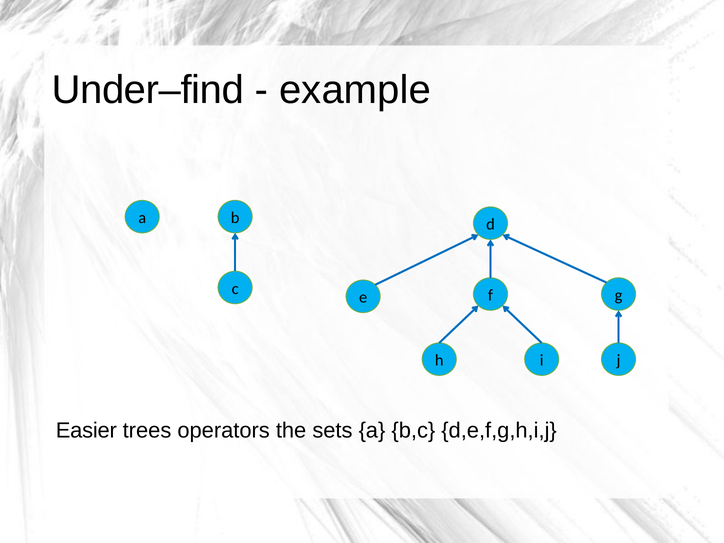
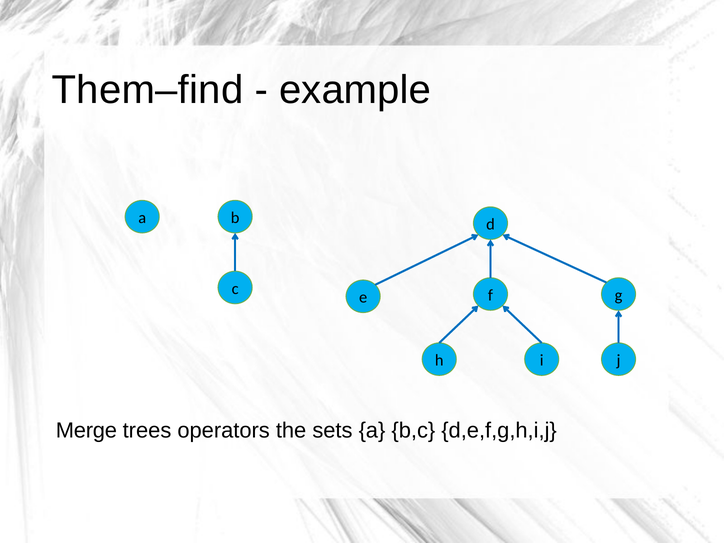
Under–find: Under–find -> Them–find (148, 90)
Easier: Easier -> Merge (86, 430)
